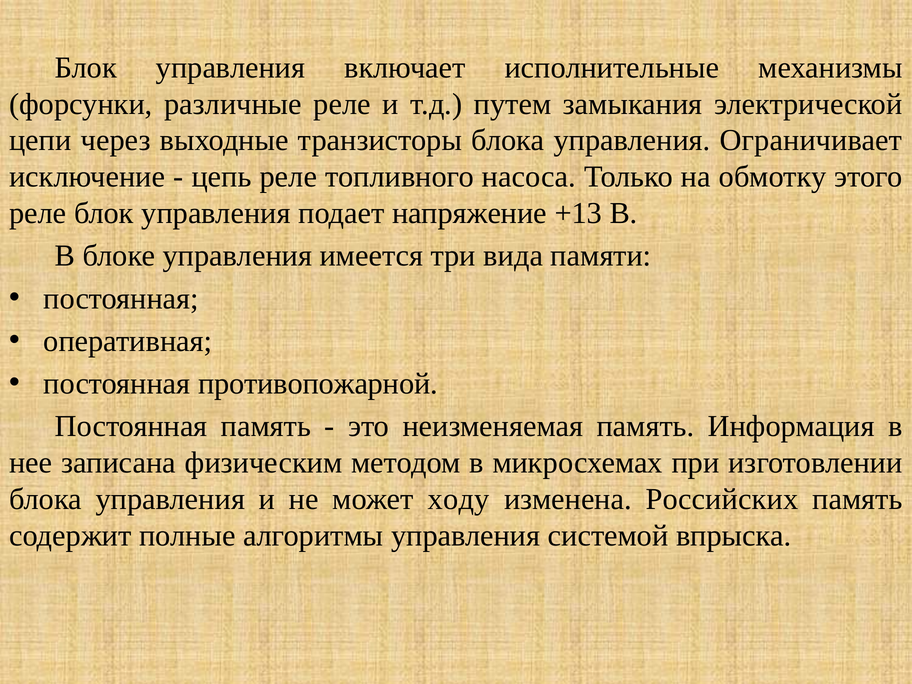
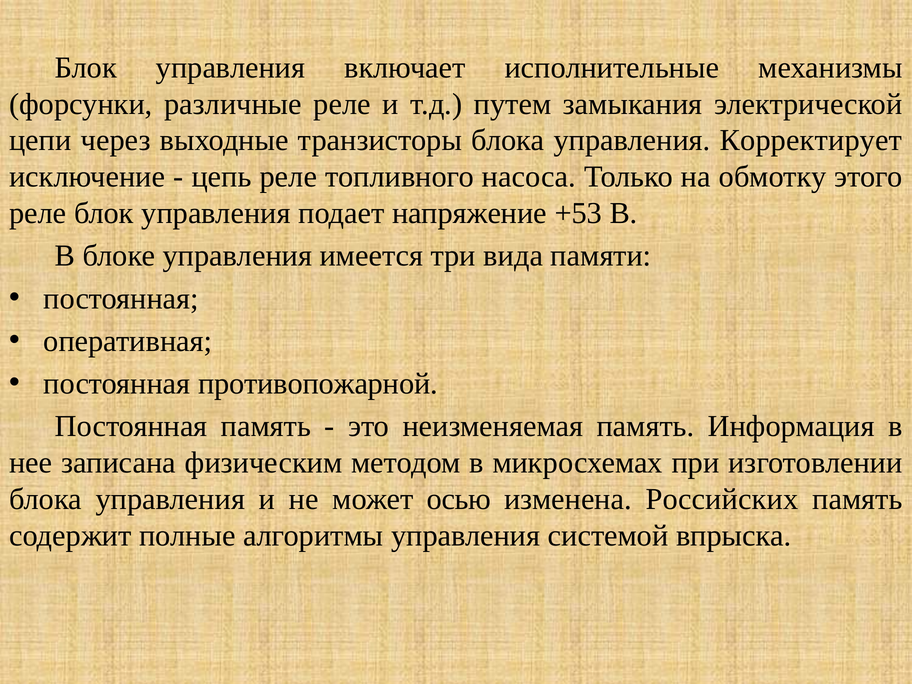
Ограничивает: Ограничивает -> Корректирует (811, 140)
+13: +13 -> +53 (578, 213)
ходу: ходу -> осью (459, 499)
